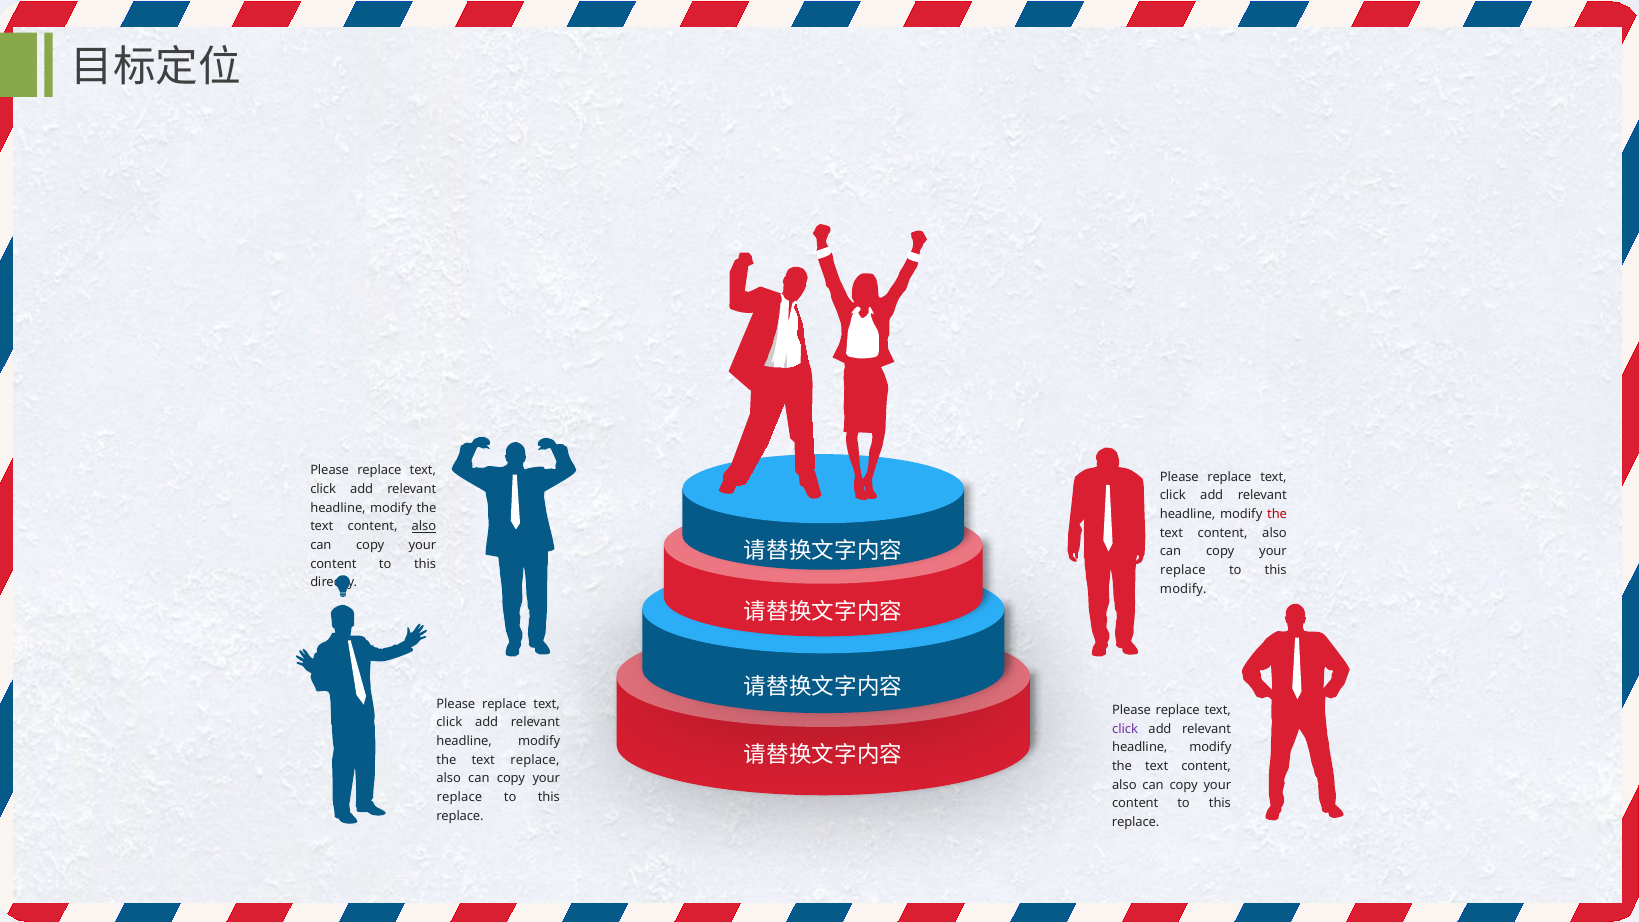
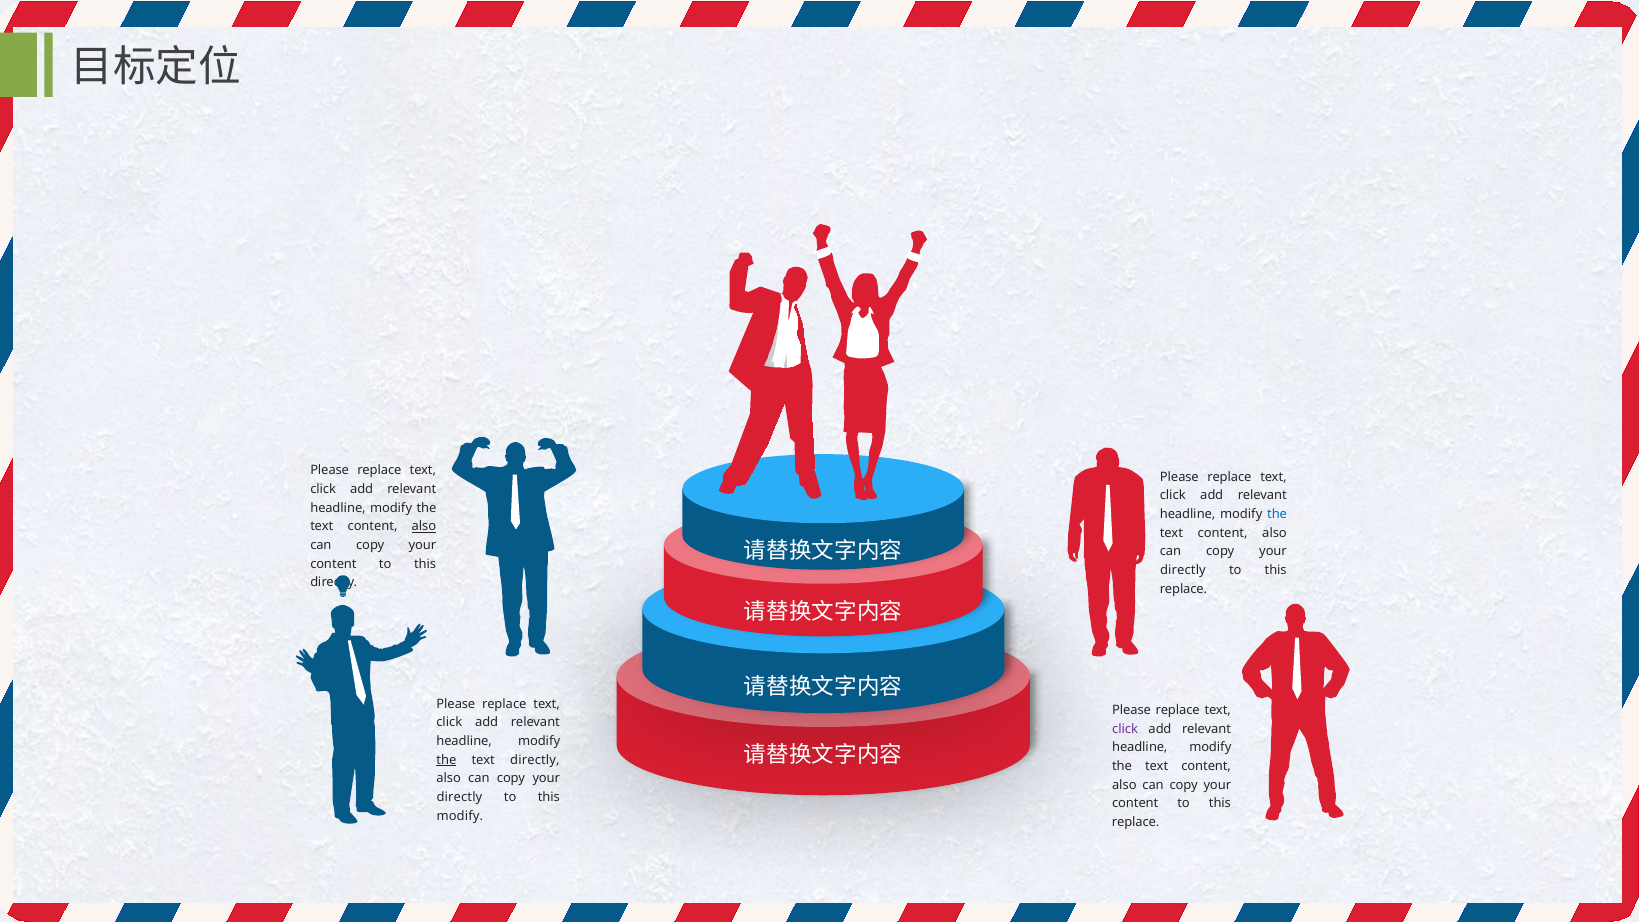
the colour: red -> blue (1277, 514)
replace: replace -> directly (1183, 570)
modify: modify -> replace (1183, 589)
the underline: none -> present (446, 760)
text replace: replace -> directly (535, 760)
replace: replace -> directly (459, 797)
replace: replace -> modify (460, 816)
